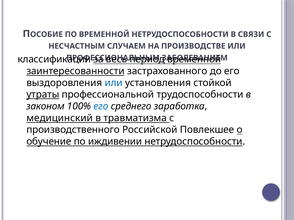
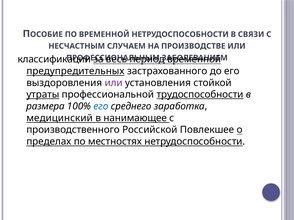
заинтересованности: заинтересованности -> предупредительных (75, 71)
или colour: blue -> purple (114, 83)
трудоспособности underline: none -> present (200, 95)
законом: законом -> размера (45, 107)
травматизма: травматизма -> нанимающее (135, 118)
обучение: обучение -> пределах (49, 142)
иждивении: иждивении -> местностях (115, 142)
